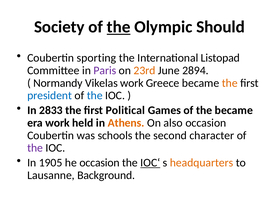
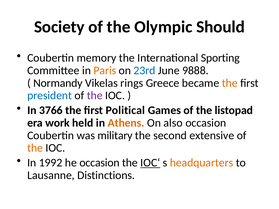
the underline: present -> none (119, 27)
sporting: sporting -> memory (97, 58)
Listopad: Listopad -> Sporting (220, 58)
Paris colour: purple -> orange (105, 71)
23rd colour: orange -> blue (144, 71)
2894: 2894 -> 9888 (195, 71)
Vikelas work: work -> rings (132, 83)
the colour: blue -> purple (95, 96)
2833: 2833 -> 3766 (51, 110)
the became: became -> listopad (234, 110)
schools: schools -> military (115, 136)
character: character -> extensive (212, 136)
the colour: purple -> orange (35, 148)
1905: 1905 -> 1992 (51, 163)
Background: Background -> Distinctions (106, 175)
